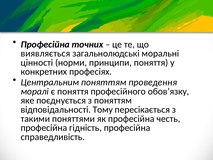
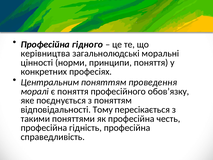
точних: точних -> гідного (87, 44)
виявляється: виявляється -> керівництва (45, 53)
